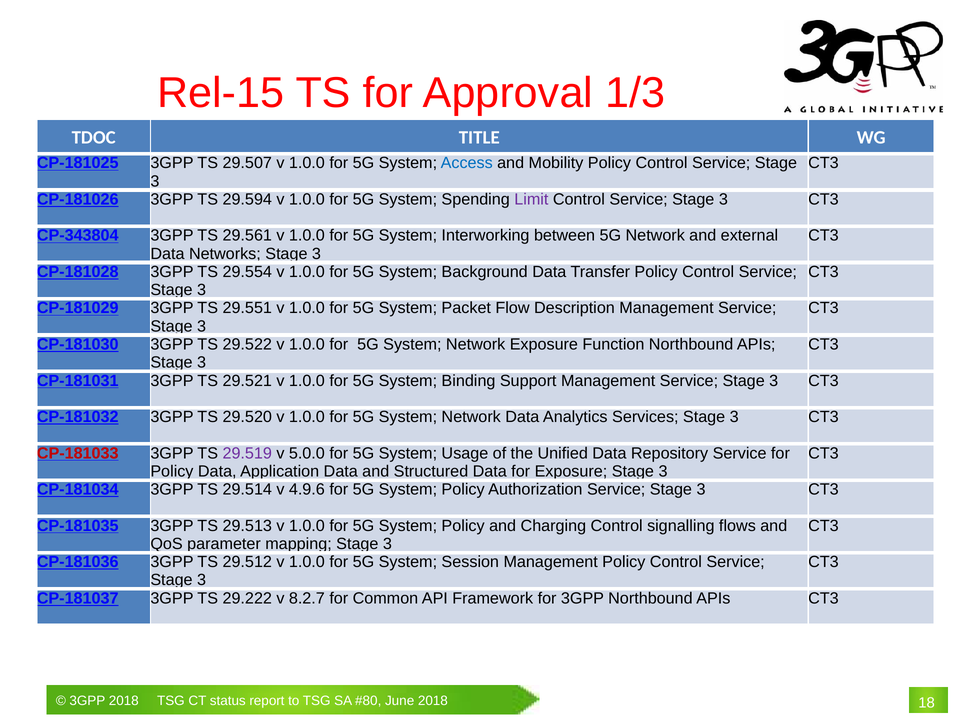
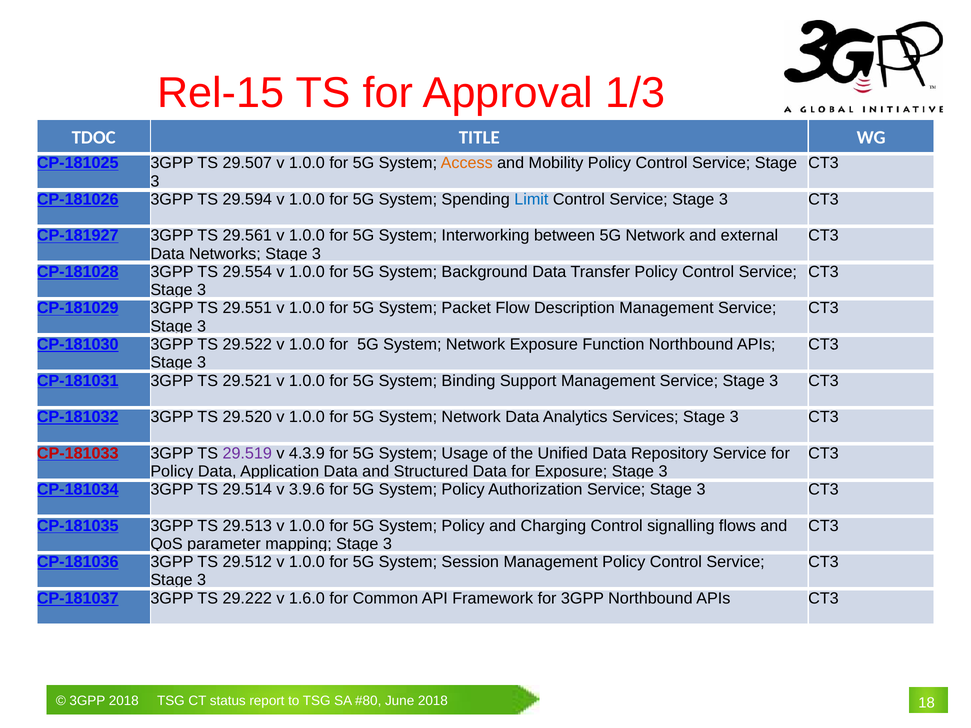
Access colour: blue -> orange (467, 163)
Limit colour: purple -> blue (531, 199)
CP-343804: CP-343804 -> CP-181927 (78, 236)
5.0.0: 5.0.0 -> 4.3.9 (307, 453)
4.9.6: 4.9.6 -> 3.9.6 (307, 490)
8.2.7: 8.2.7 -> 1.6.0 (307, 598)
